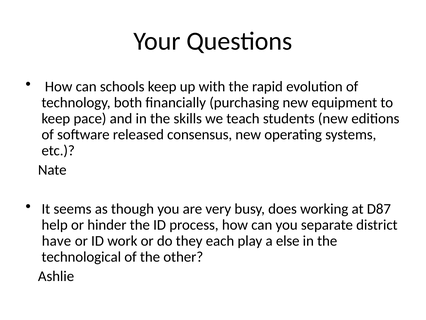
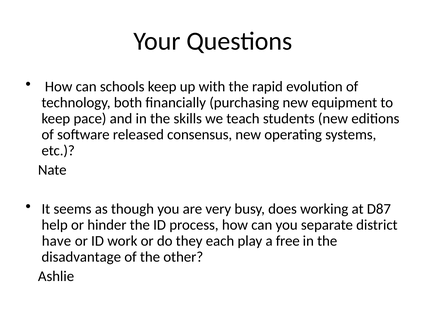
else: else -> free (288, 241)
technological: technological -> disadvantage (81, 256)
